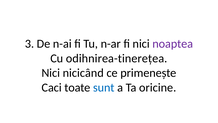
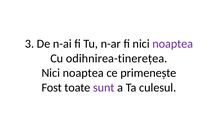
nicicând: nicicând -> noaptea (83, 73)
Caci: Caci -> Fost (52, 87)
sunt colour: blue -> purple (104, 87)
oricine: oricine -> culesul (158, 87)
